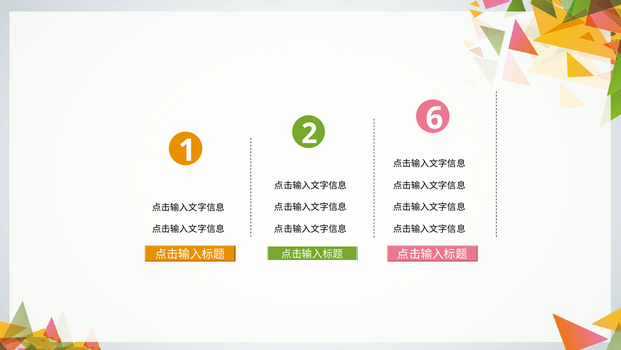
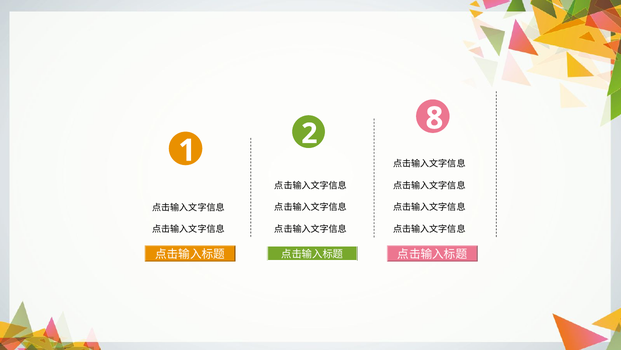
6: 6 -> 8 (434, 118)
